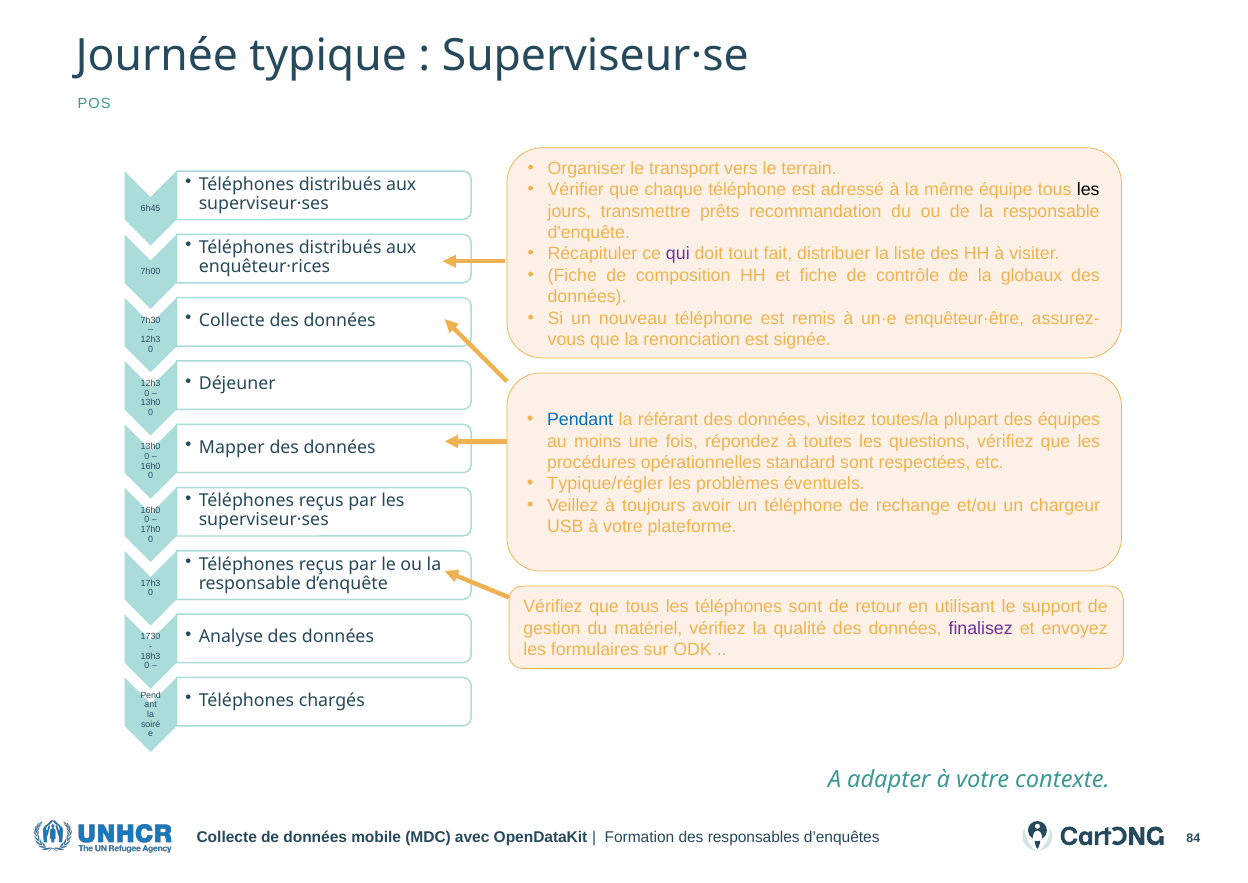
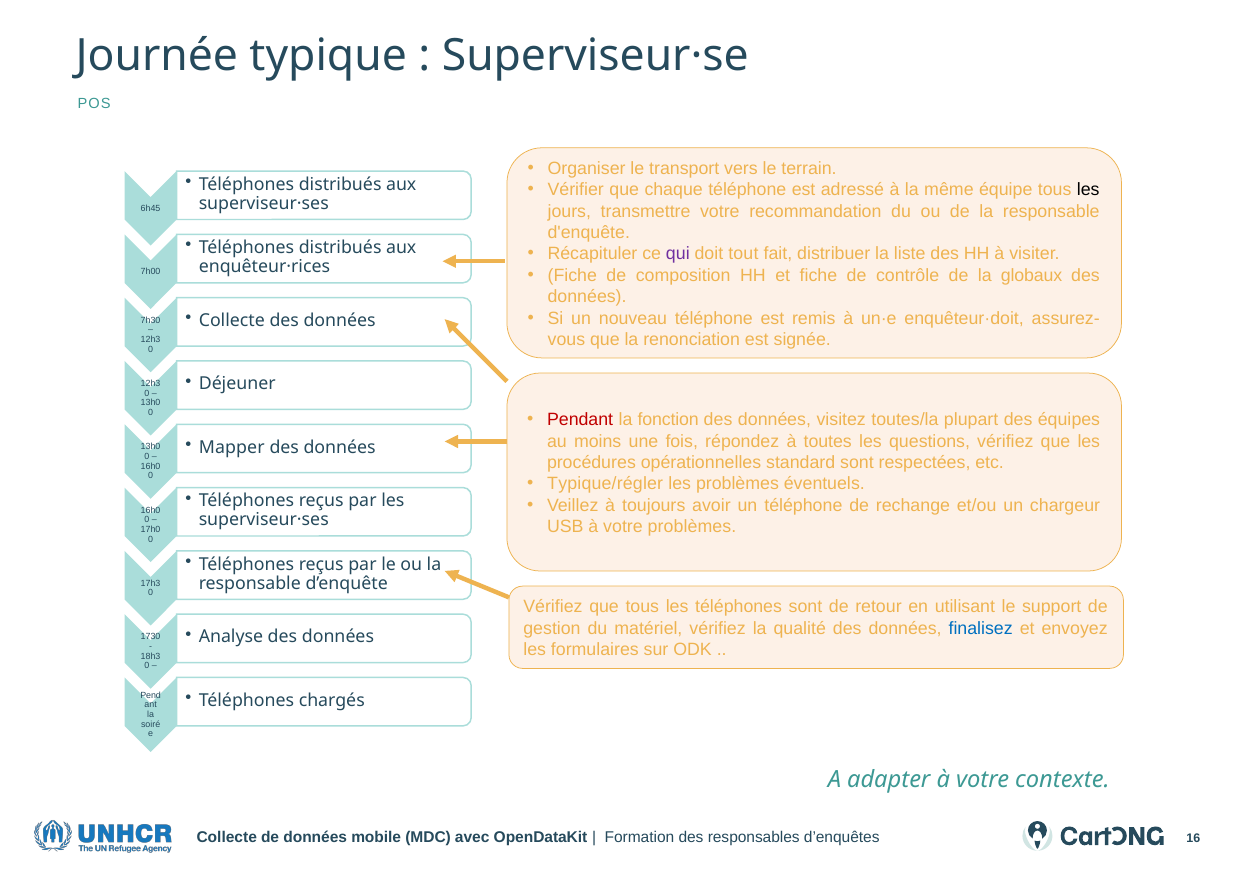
transmettre prêts: prêts -> votre (720, 211)
enquêteur·être: enquêteur·être -> enquêteur·doit (964, 318)
Pendant colour: blue -> red (580, 420)
référant: référant -> fonction (668, 420)
votre plateforme: plateforme -> problèmes (692, 526)
finalisez colour: purple -> blue (981, 628)
84: 84 -> 16 (1193, 837)
